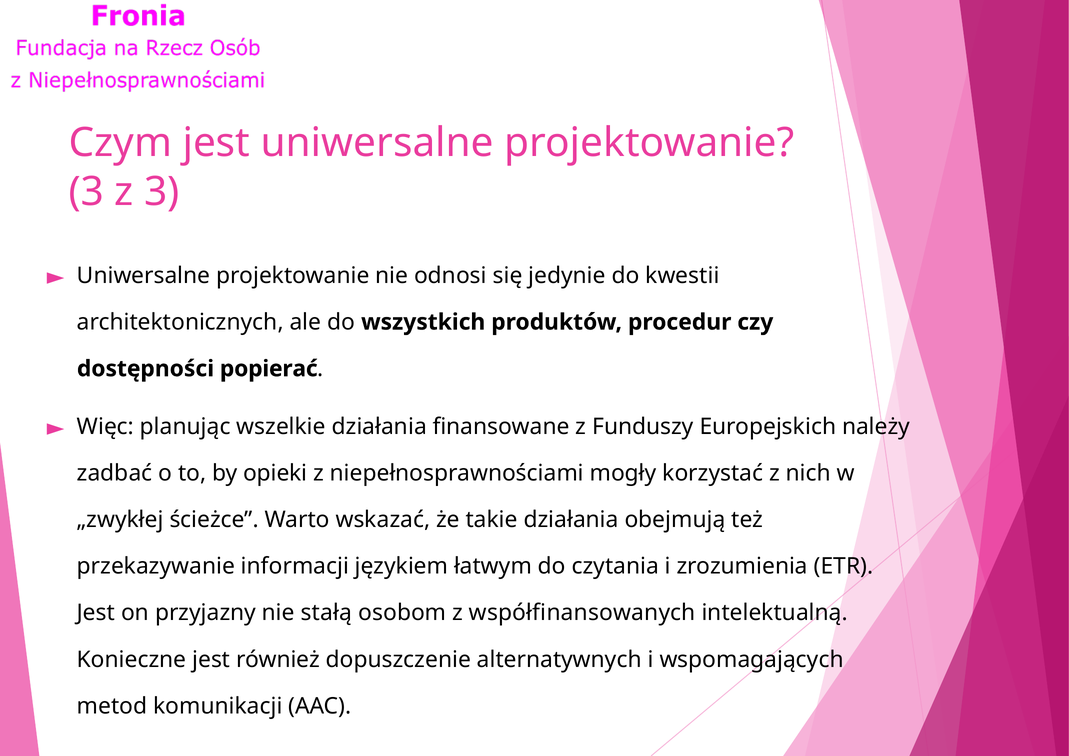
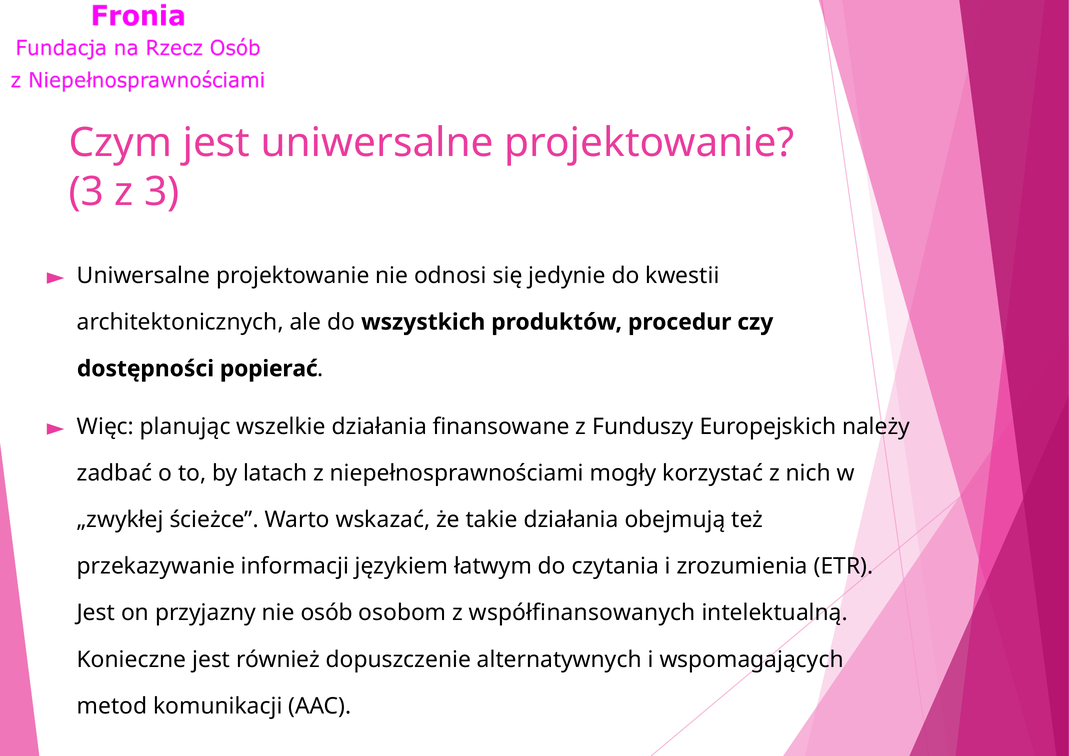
opieki: opieki -> latach (275, 473)
stałą: stałą -> osób (327, 613)
